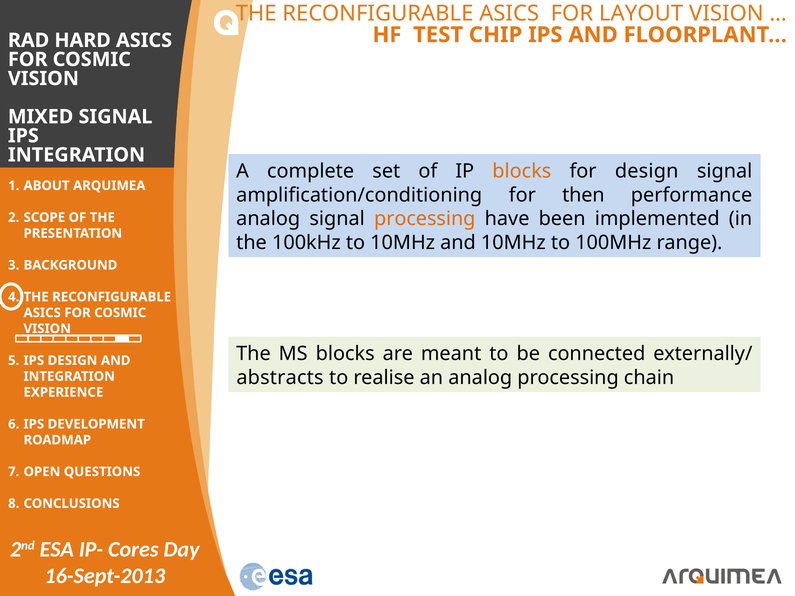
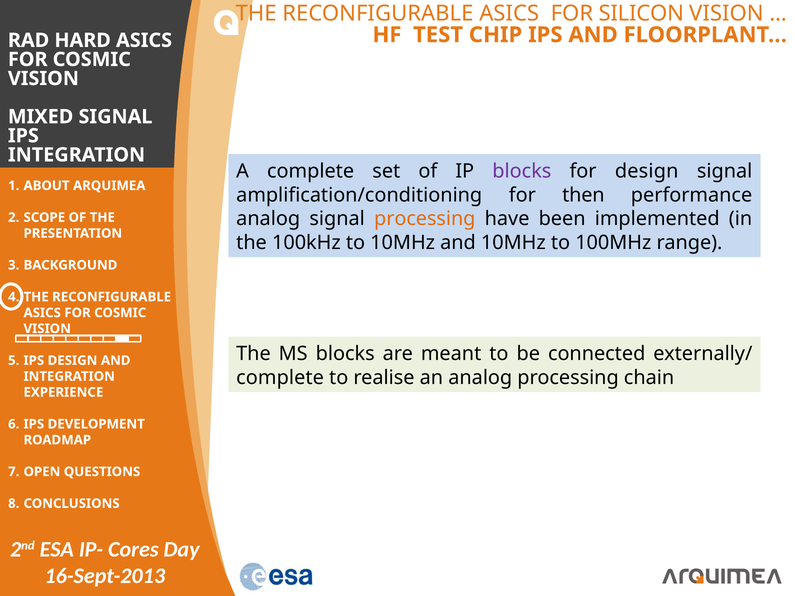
LAYOUT: LAYOUT -> SILICON (641, 14)
blocks colour: orange -> purple (522, 171)
abstracts: abstracts -> complete (280, 378)
